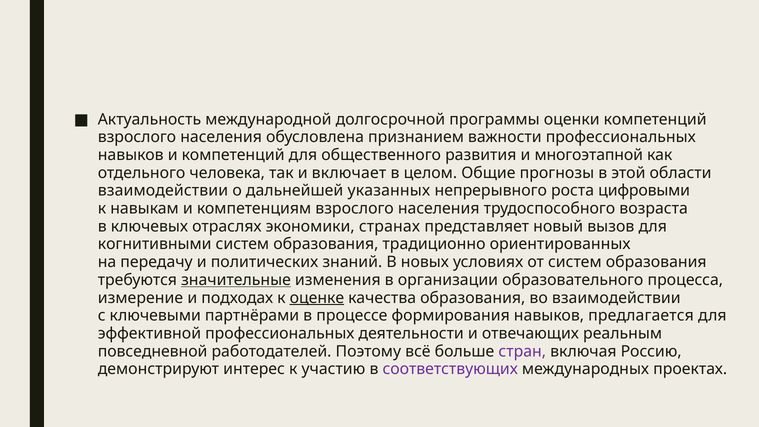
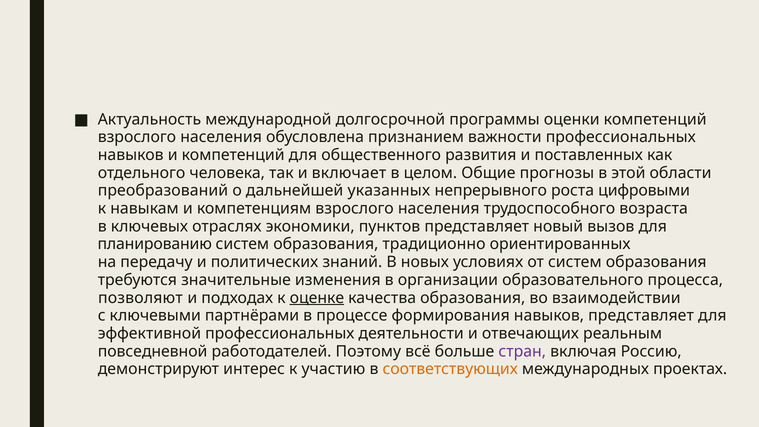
многоэтапной: многоэтапной -> поставленных (589, 155)
взаимодействии: взаимодействии -> преобразований (163, 191)
странах: странах -> пунктов (390, 226)
когнитивными: когнитивными -> планированию (155, 244)
значительные underline: present -> none (236, 280)
измерение: измерение -> позволяют (140, 298)
навыков предлагается: предлагается -> представляет (641, 316)
соответствующих colour: purple -> orange (450, 369)
